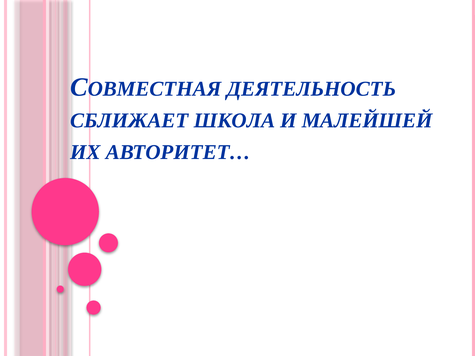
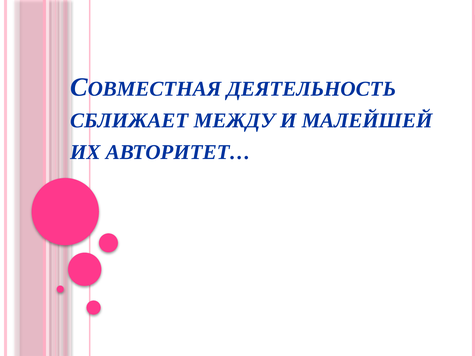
ШКОЛА: ШКОЛА -> МЕЖДУ (234, 121)
